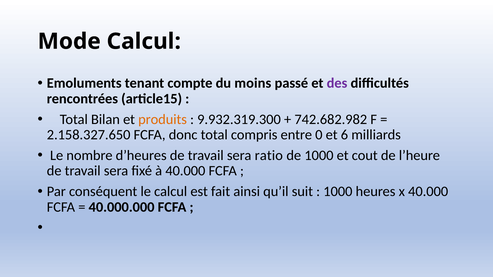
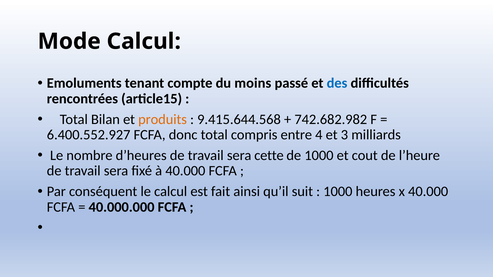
des colour: purple -> blue (337, 83)
9.932.319.300: 9.932.319.300 -> 9.415.644.568 (239, 119)
2.158.327.650: 2.158.327.650 -> 6.400.552.927 (89, 135)
0: 0 -> 4 (319, 135)
6: 6 -> 3 (344, 135)
ratio: ratio -> cette (269, 156)
